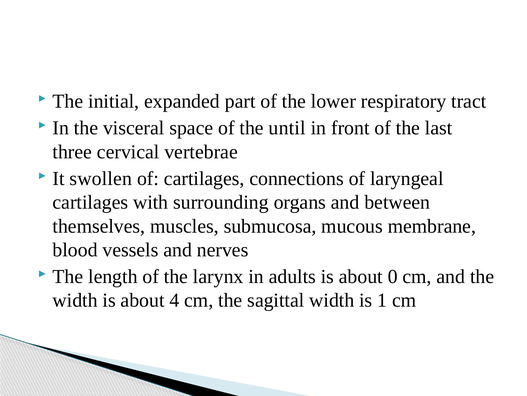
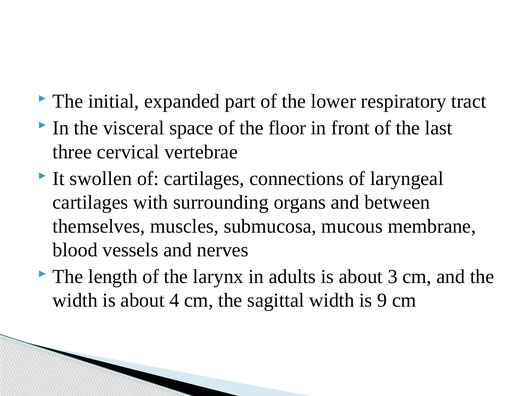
until: until -> floor (287, 128)
0: 0 -> 3 (393, 276)
1: 1 -> 9 (382, 300)
